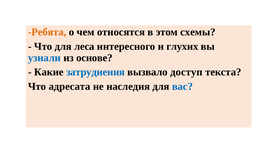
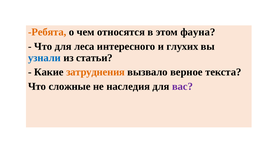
схемы: схемы -> фауна (198, 32)
основе: основе -> статьи (94, 58)
затруднения colour: blue -> orange (96, 72)
доступ: доступ -> верное (186, 72)
адресата: адресата -> сложные (70, 86)
вас colour: blue -> purple (182, 86)
